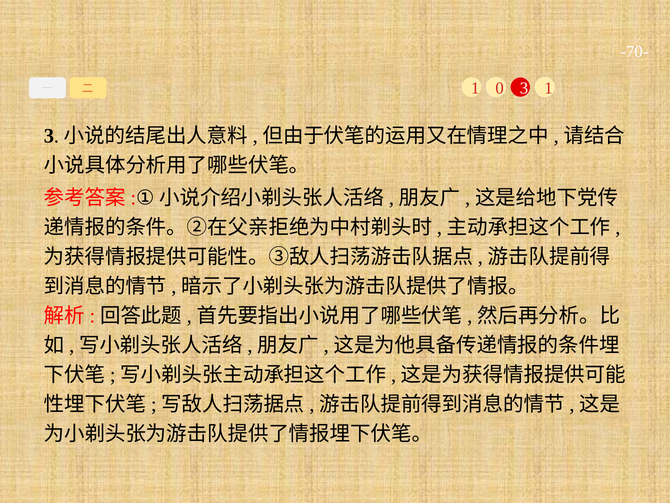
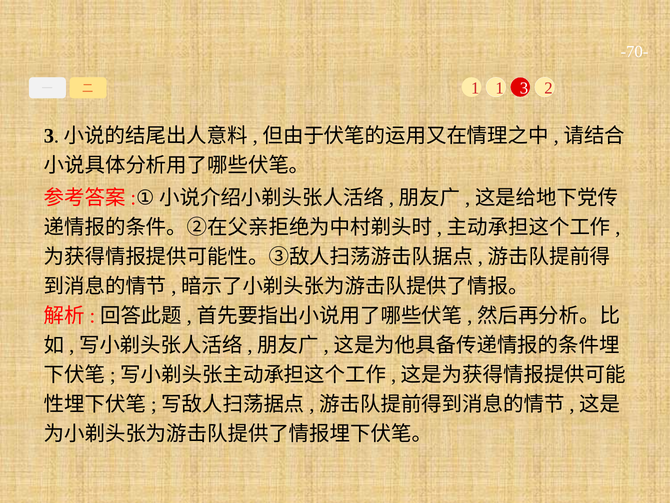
1 0: 0 -> 1 (500, 88)
3 1: 1 -> 2 (548, 88)
